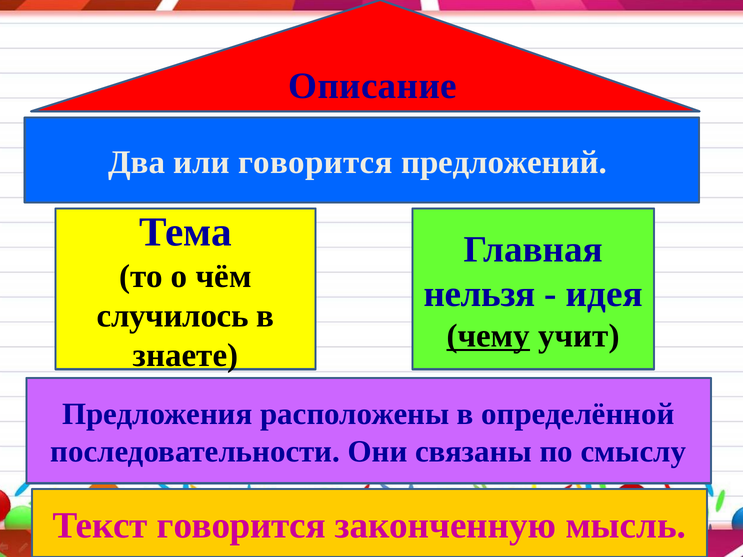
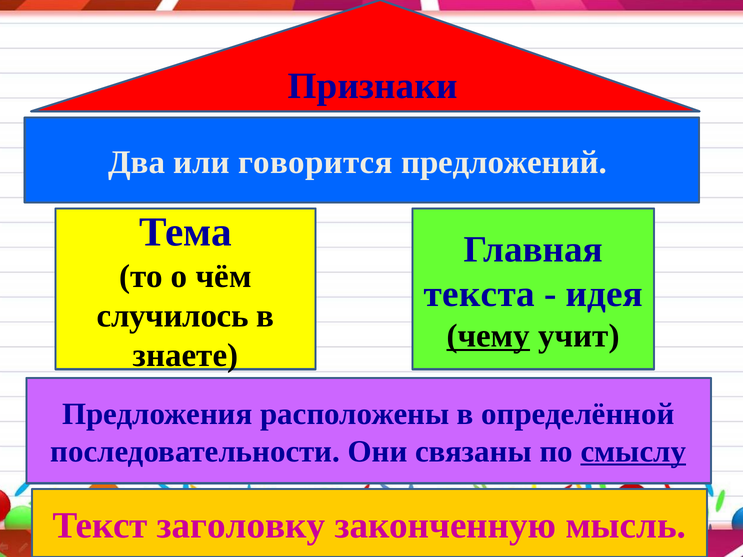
Описание: Описание -> Признаки (373, 86)
нельзя: нельзя -> текста (479, 294)
смыслу underline: none -> present (633, 451)
Текст говорится: говорится -> заголовку (241, 526)
